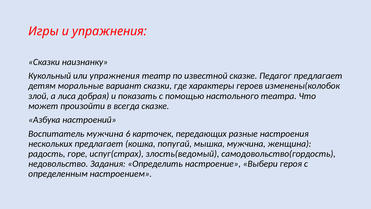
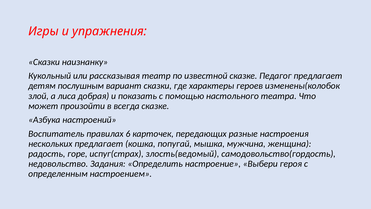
или упражнения: упражнения -> рассказывая (115, 76)
моральные: моральные -> послушным (81, 86)
Воспитатель мужчина: мужчина -> правилах (105, 134)
